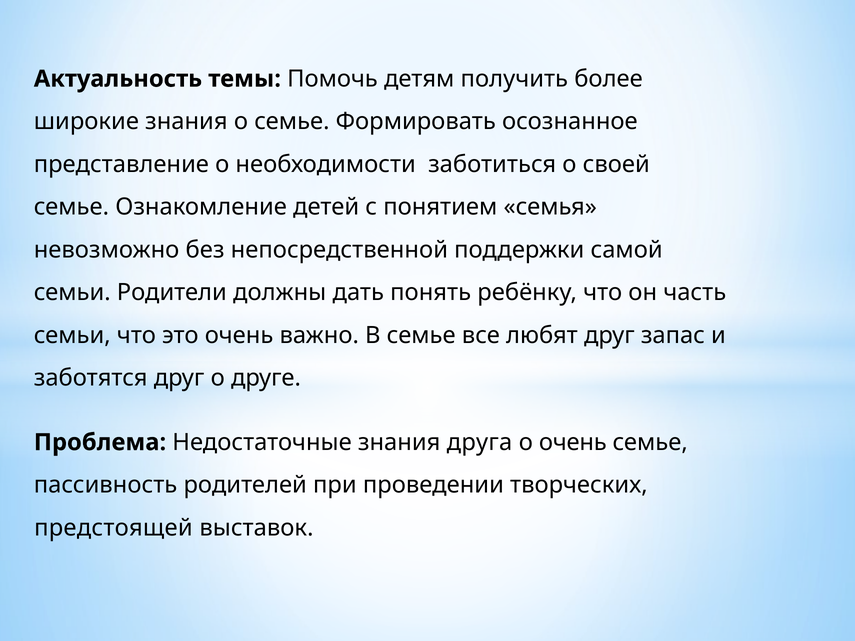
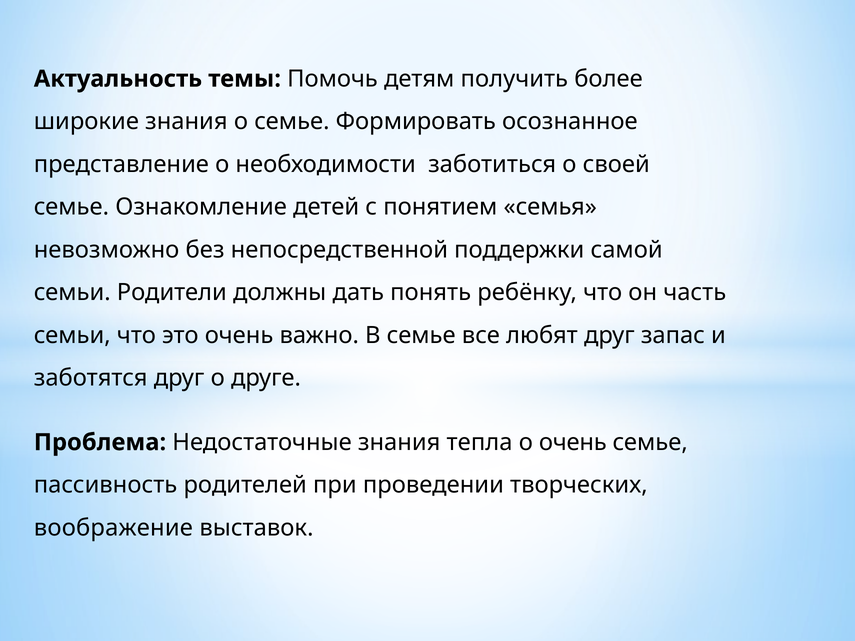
друга: друга -> тепла (480, 442)
предстоящей: предстоящей -> воображение (113, 528)
